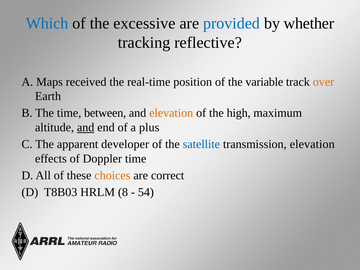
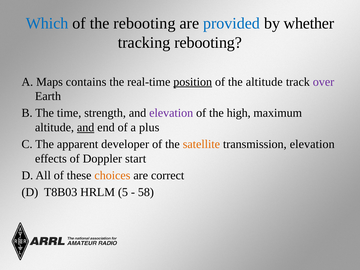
the excessive: excessive -> rebooting (144, 23)
tracking reflective: reflective -> rebooting (208, 43)
received: received -> contains (86, 82)
position underline: none -> present (193, 82)
the variable: variable -> altitude (264, 82)
over colour: orange -> purple (324, 82)
between: between -> strength (105, 113)
elevation colour: orange -> purple (171, 113)
satellite colour: blue -> orange (201, 144)
Doppler time: time -> start (136, 159)
8: 8 -> 5 (123, 192)
54: 54 -> 58 (146, 192)
